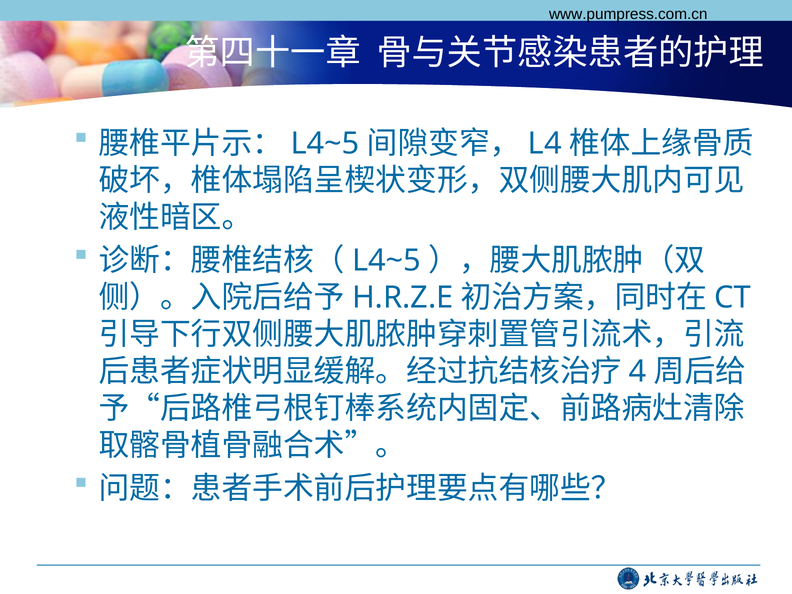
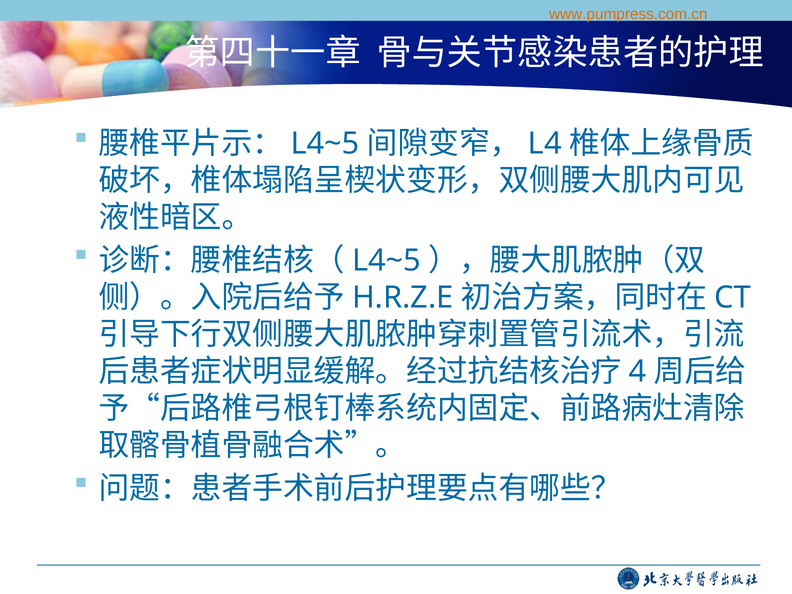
www.pumpress.com.cn colour: black -> orange (628, 14)
